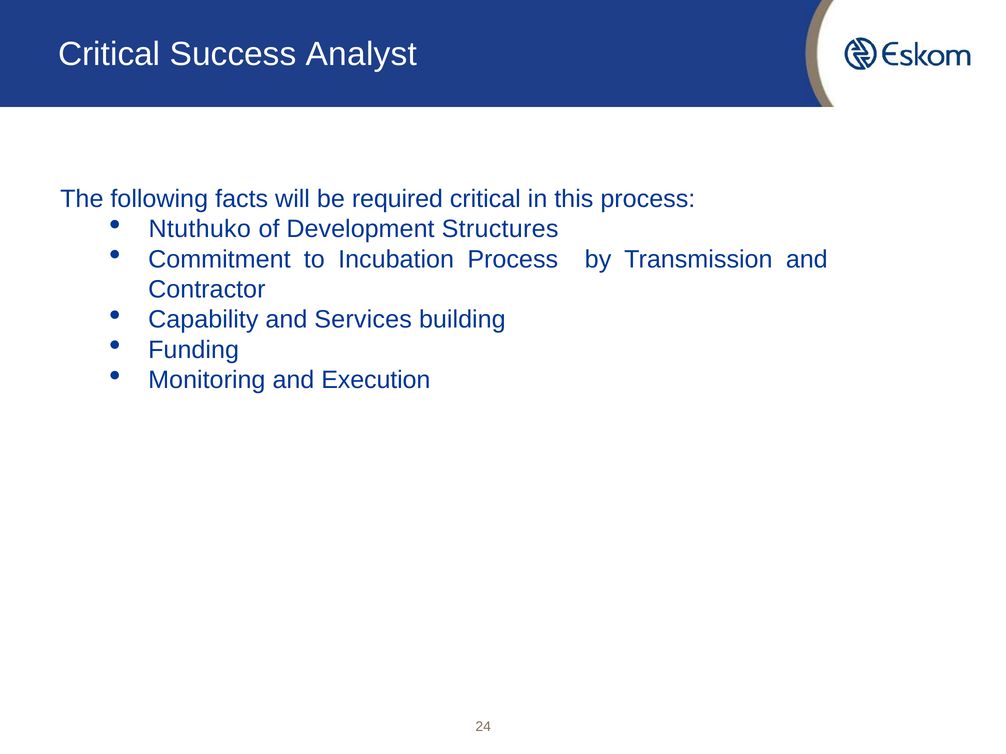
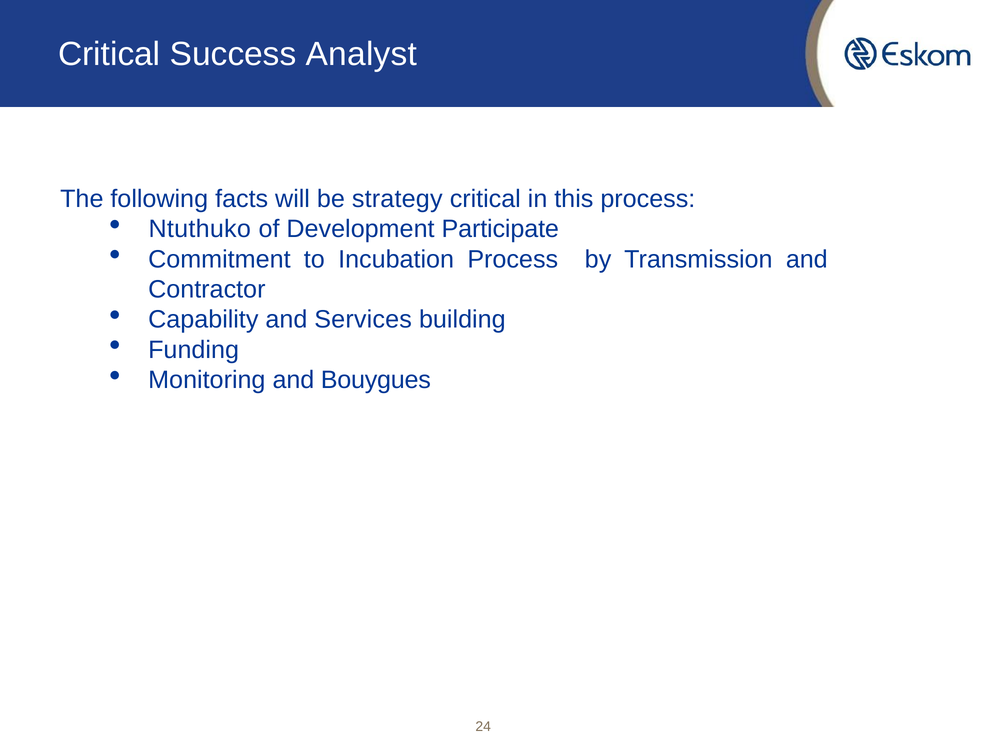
required: required -> strategy (397, 199)
Structures: Structures -> Participate (500, 229)
Execution: Execution -> Bouygues (376, 380)
